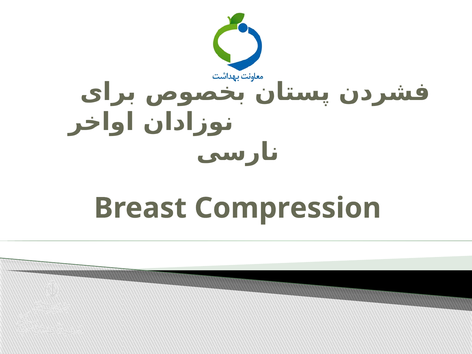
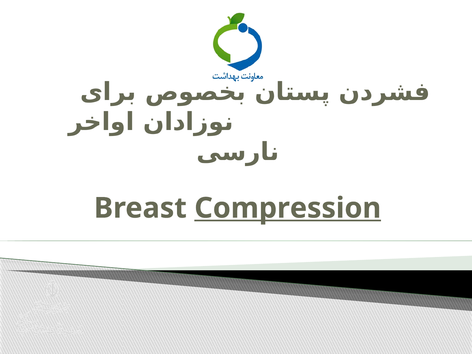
Compression underline: none -> present (288, 208)
